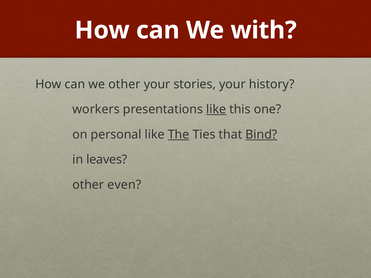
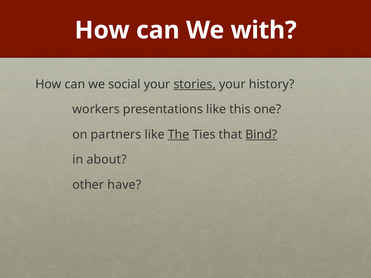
we other: other -> social (124, 84)
stories underline: none -> present (195, 84)
like underline: present -> none (216, 109)
personal: personal -> partners (116, 135)
leaves: leaves -> about (107, 160)
even: even -> have (124, 185)
